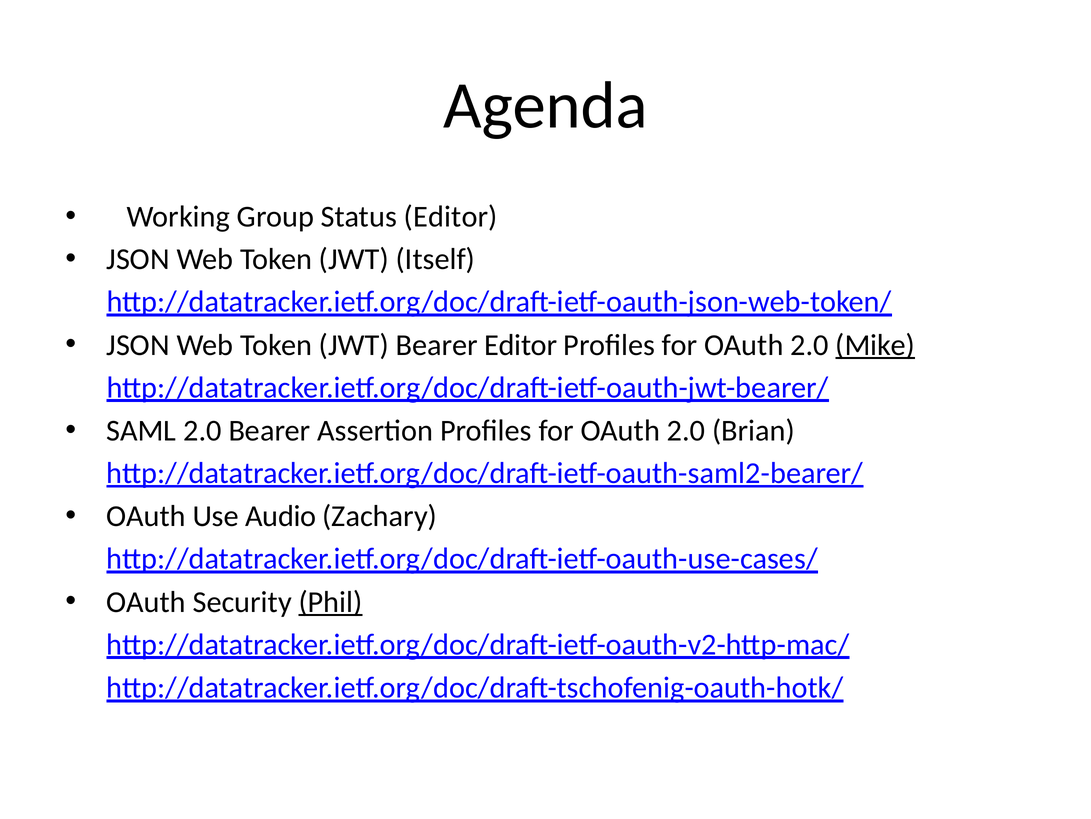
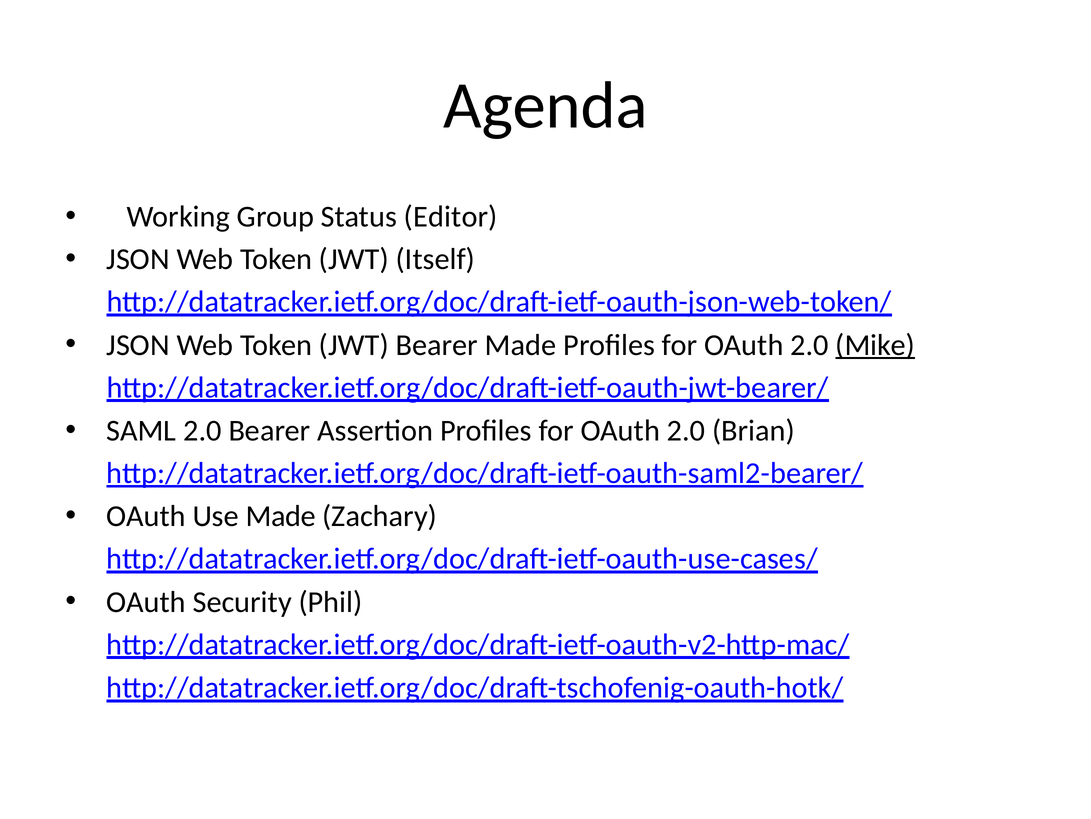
Bearer Editor: Editor -> Made (521, 345)
Use Audio: Audio -> Made (281, 516)
Phil underline: present -> none (331, 602)
